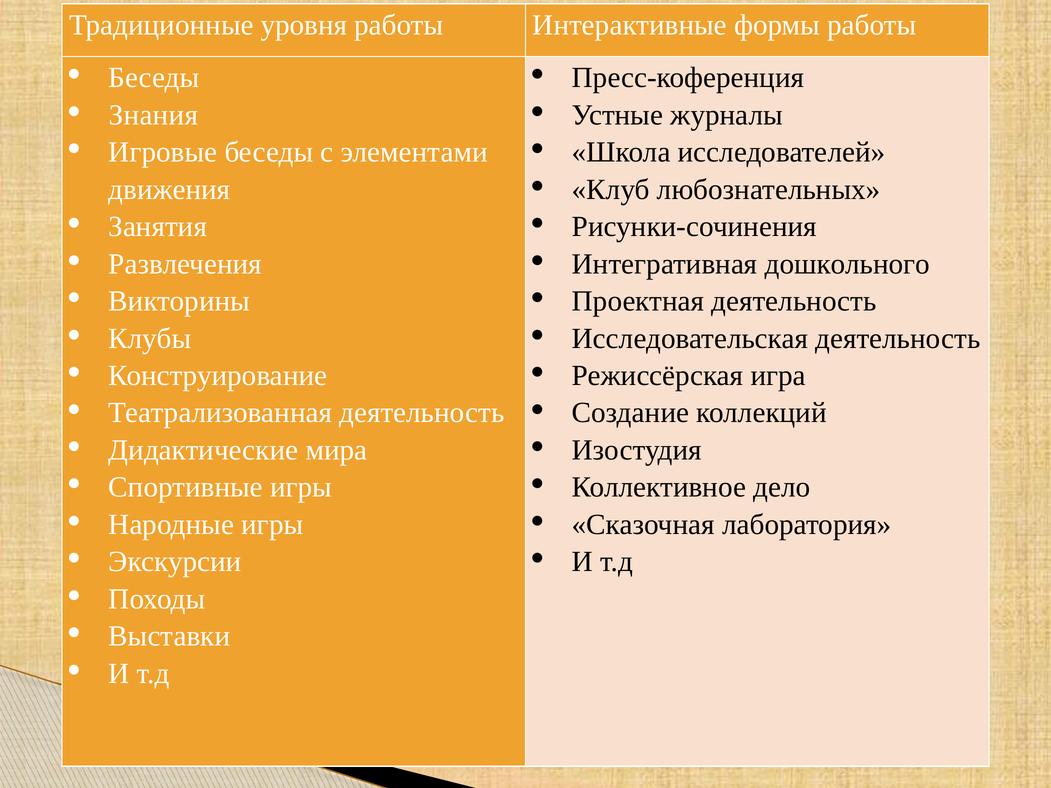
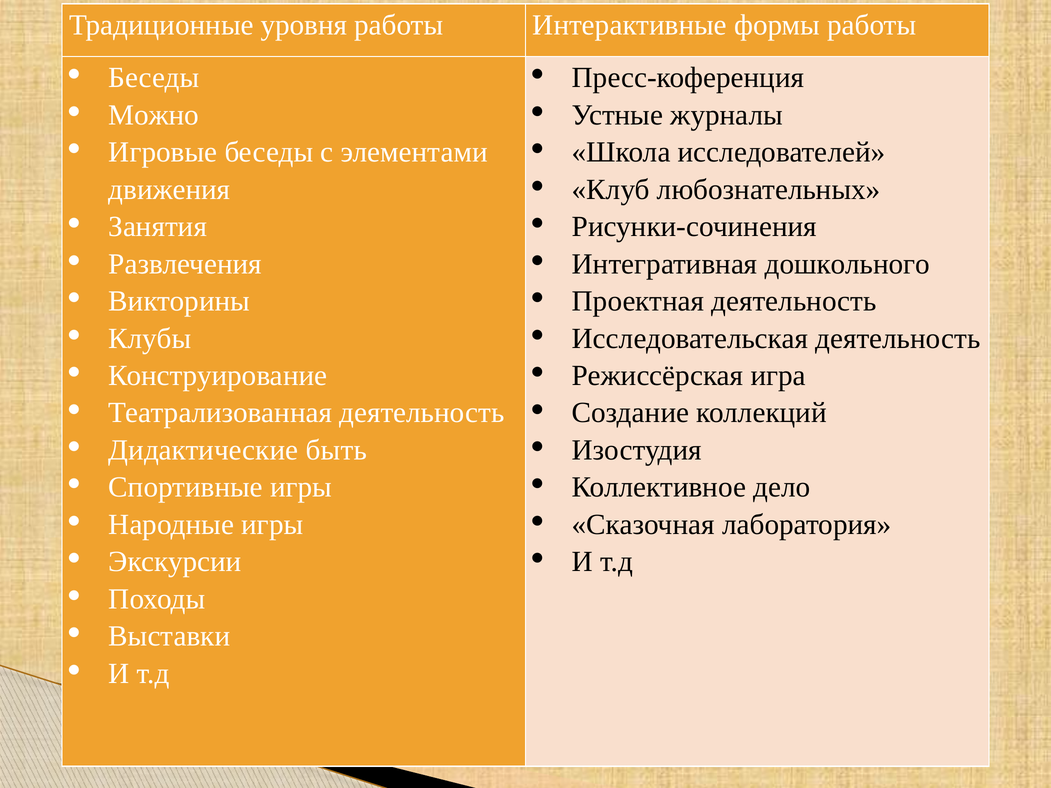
Знания: Знания -> Можно (154, 115)
мира: мира -> быть (336, 450)
